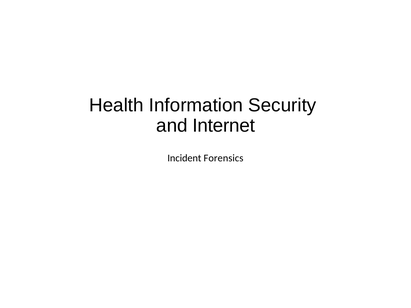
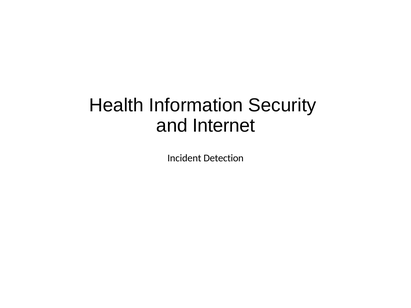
Forensics: Forensics -> Detection (224, 158)
